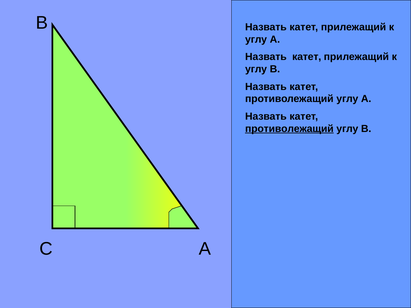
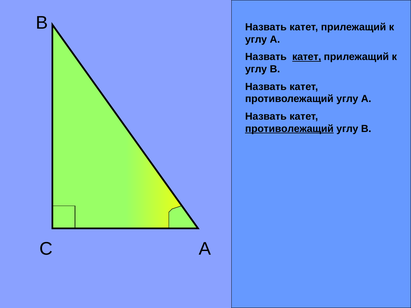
катет underline: none -> present (307, 57)
